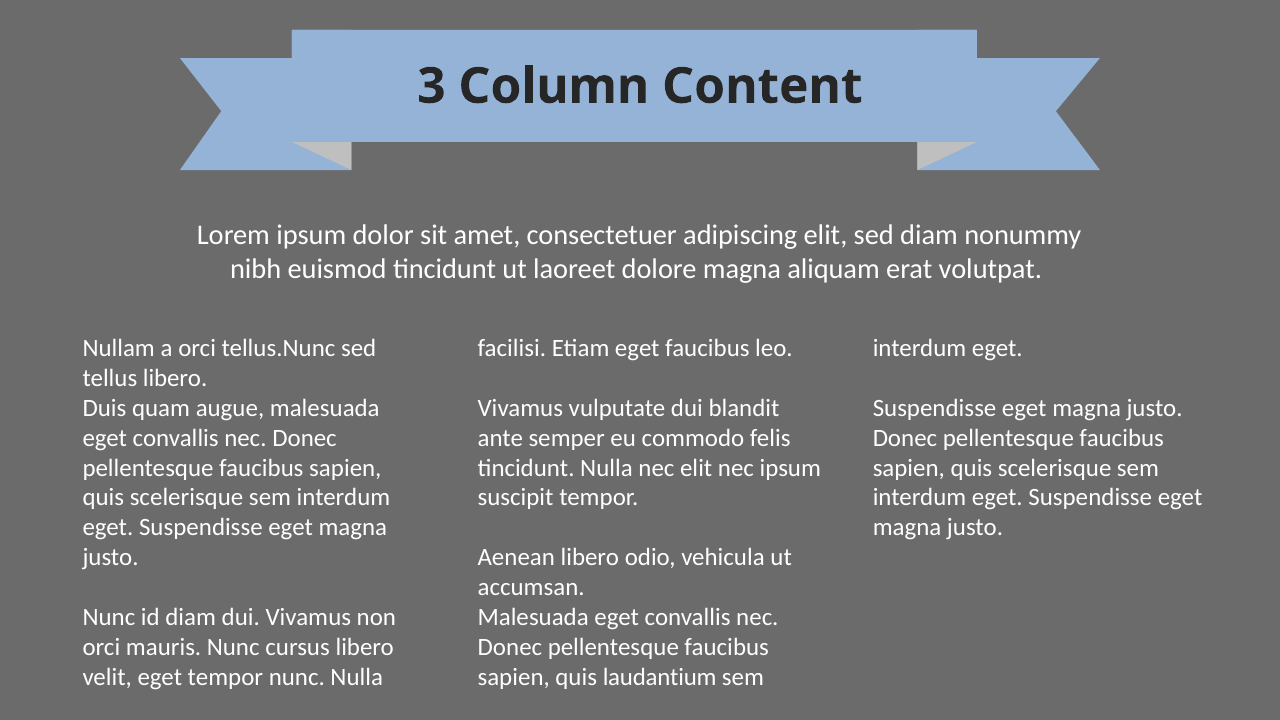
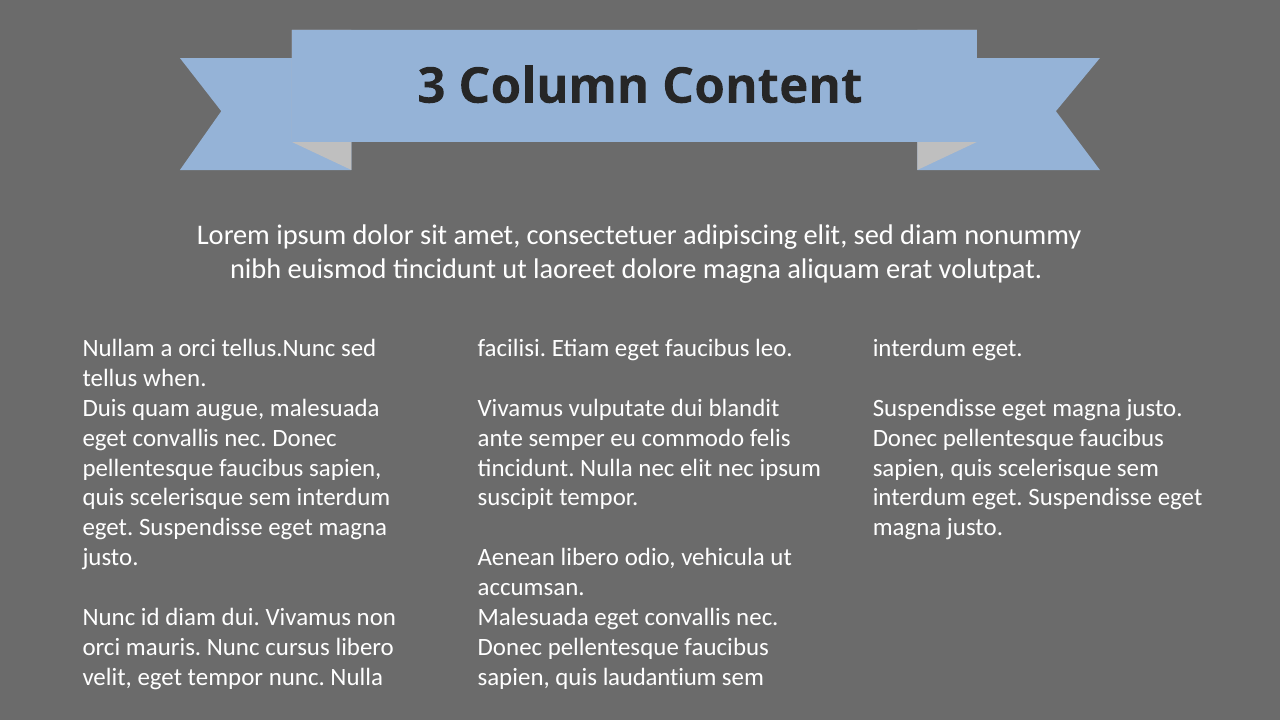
tellus libero: libero -> when (175, 378)
